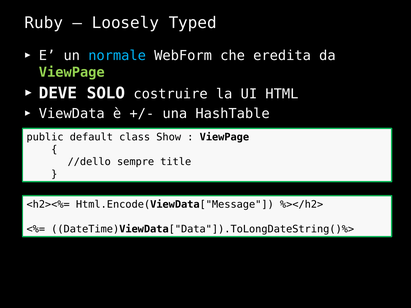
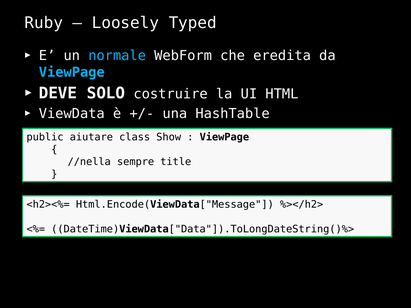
ViewPage colour: light green -> light blue (72, 72)
default: default -> aiutare (91, 137)
//dello: //dello -> //nella (89, 162)
